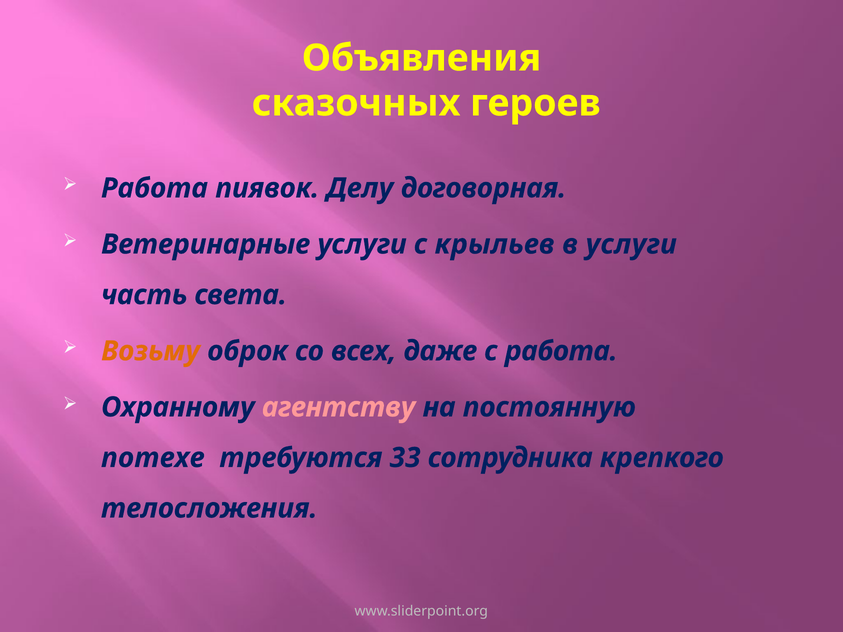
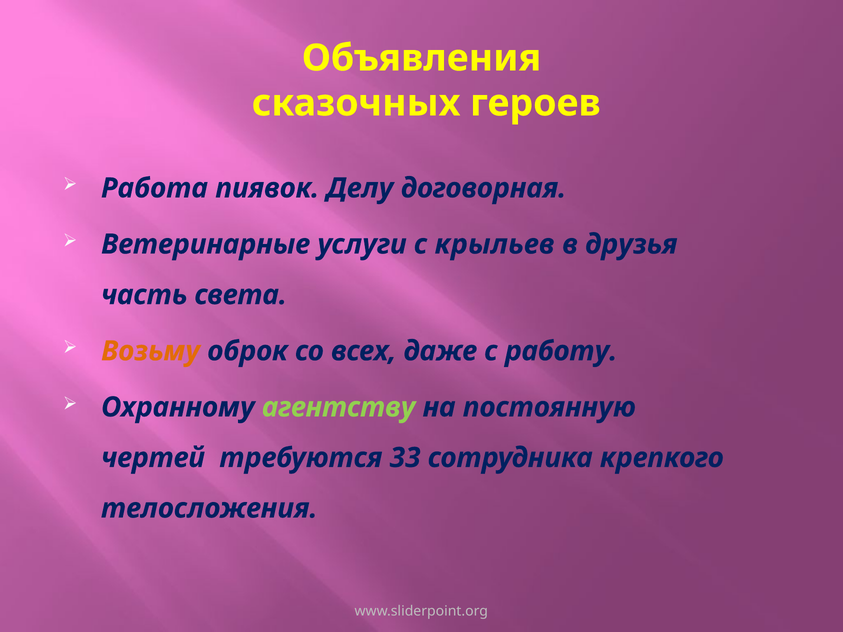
в услуги: услуги -> друзья (631, 244)
с работа: работа -> работу (561, 351)
агентству colour: pink -> light green (339, 407)
потехе: потехе -> чертей (153, 458)
